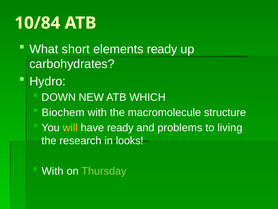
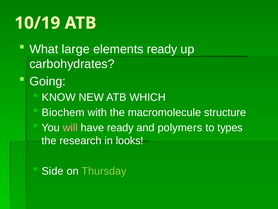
10/84: 10/84 -> 10/19 (37, 23)
short: short -> large (76, 49)
Hydro: Hydro -> Going (48, 81)
DOWN: DOWN -> KNOW (59, 97)
will colour: yellow -> pink (70, 127)
problems: problems -> polymers (180, 127)
living: living -> types (230, 127)
With: With -> Side (53, 171)
